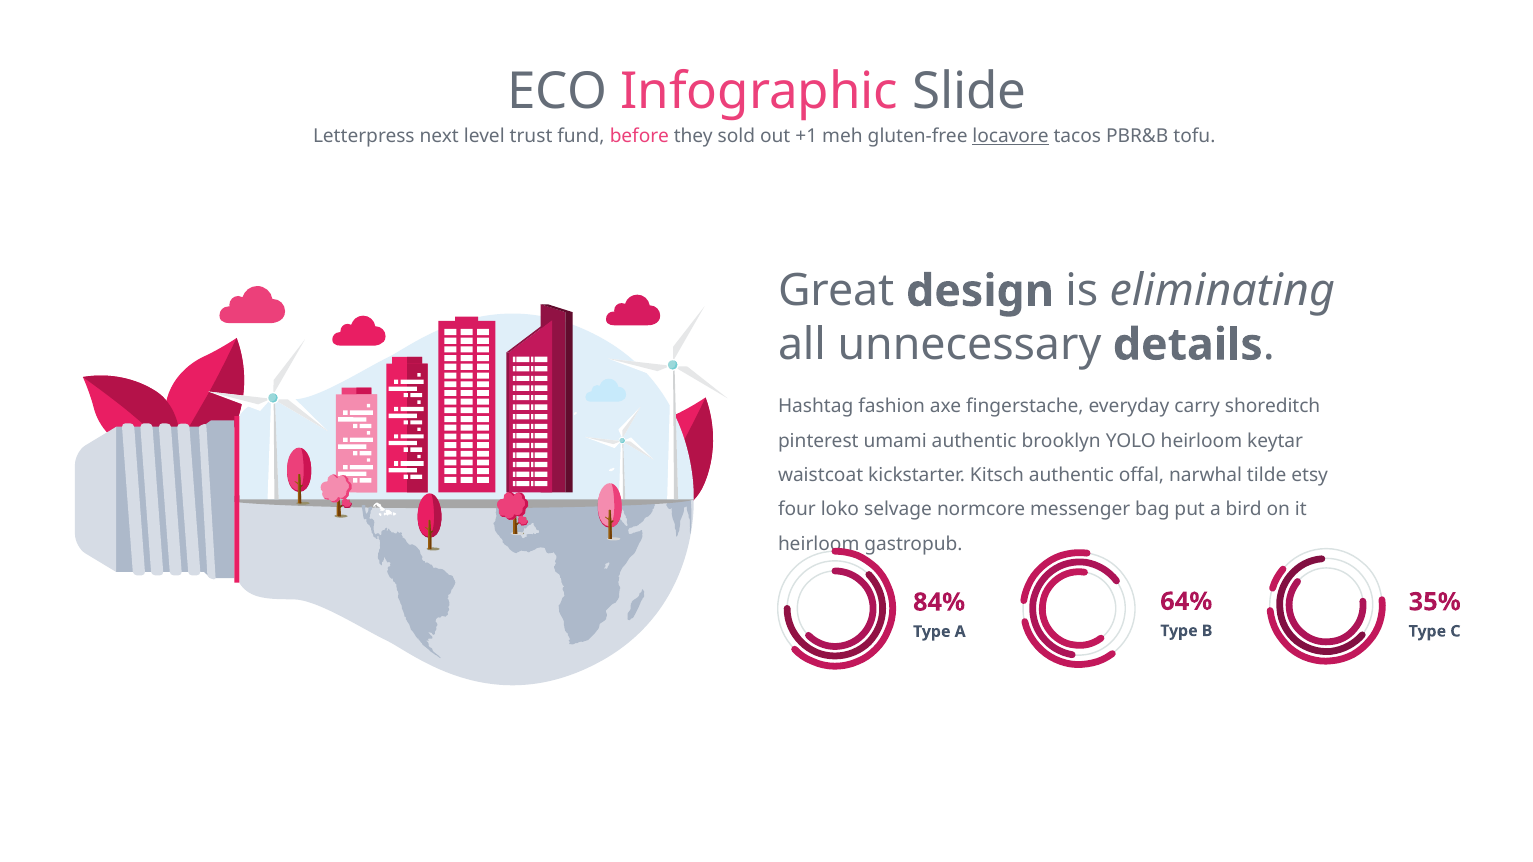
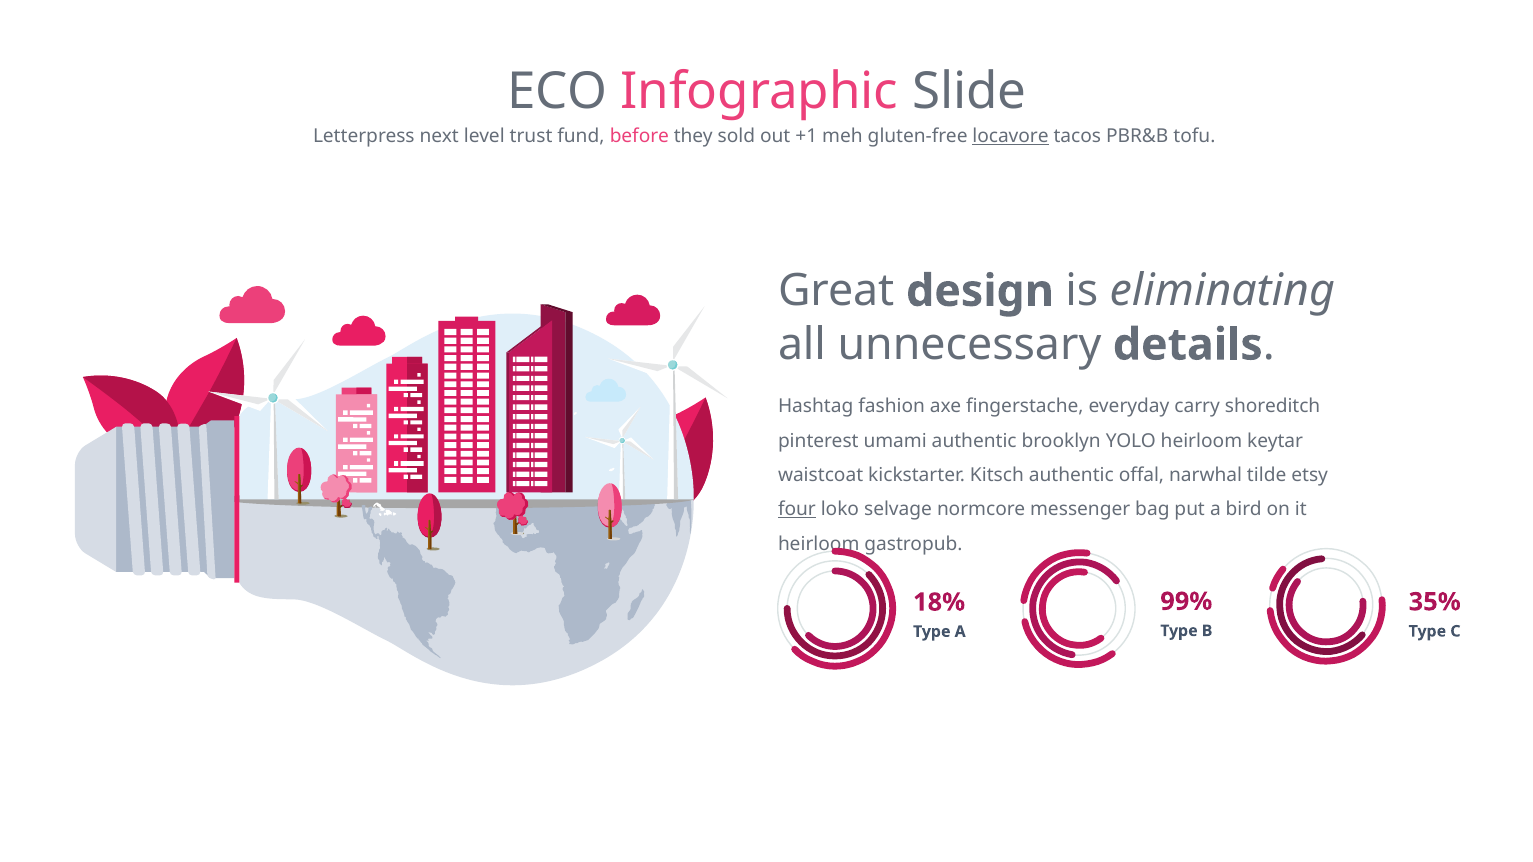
four underline: none -> present (797, 510)
64%: 64% -> 99% (1186, 602)
84%: 84% -> 18% (939, 602)
